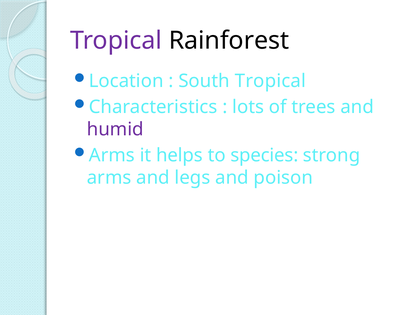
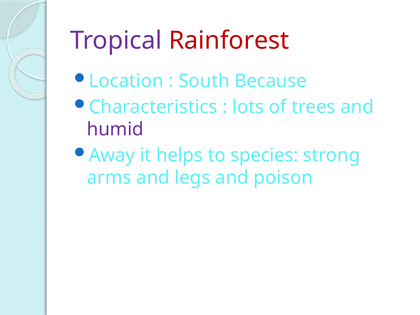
Rainforest colour: black -> red (229, 41)
South Tropical: Tropical -> Because (271, 81)
Arms: Arms -> Away (112, 155)
